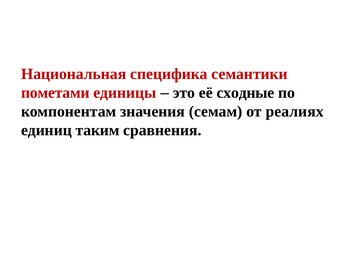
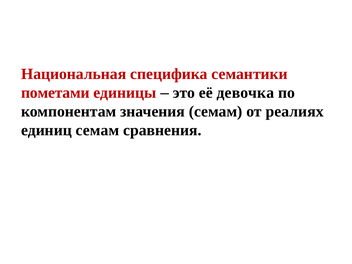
сходные: сходные -> девочка (245, 93)
единиц таким: таким -> семам (97, 130)
